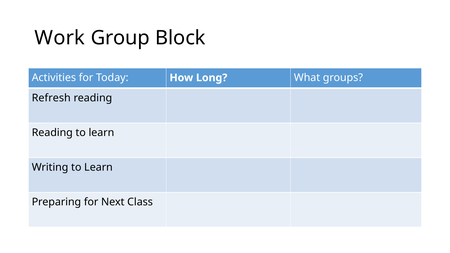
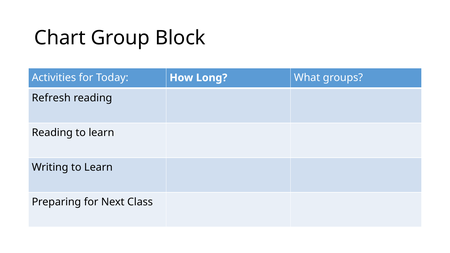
Work: Work -> Chart (60, 38)
